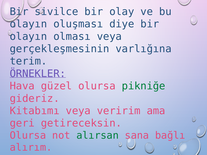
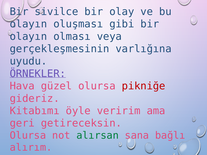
diye: diye -> gibi (122, 24)
terim: terim -> uyudu (28, 61)
pikniğe colour: green -> red (144, 86)
Kitabımı veya: veya -> öyle (78, 111)
